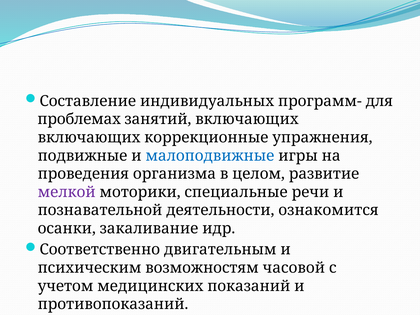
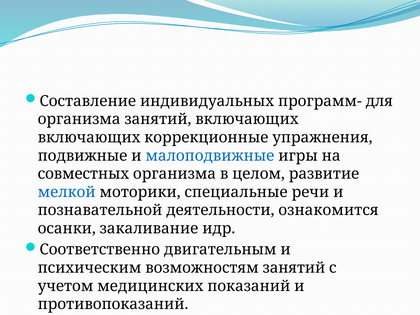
проблемах: проблемах -> организма (79, 119)
проведения: проведения -> совместных (83, 174)
мелкой colour: purple -> blue (67, 192)
возможностям часовой: часовой -> занятий (294, 268)
